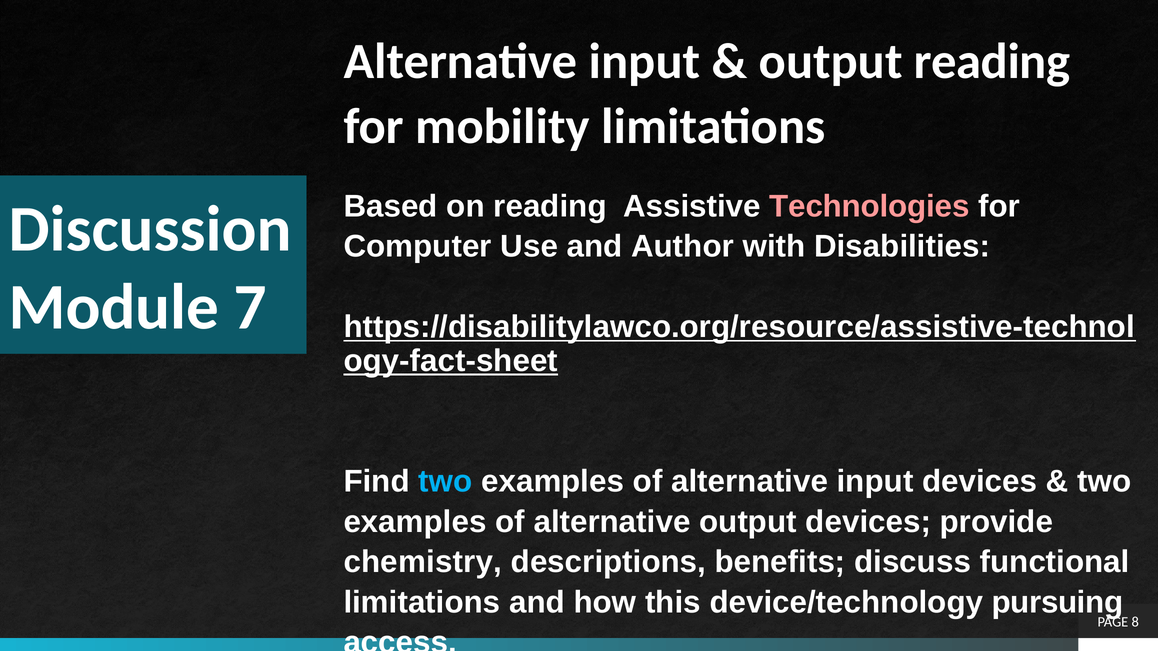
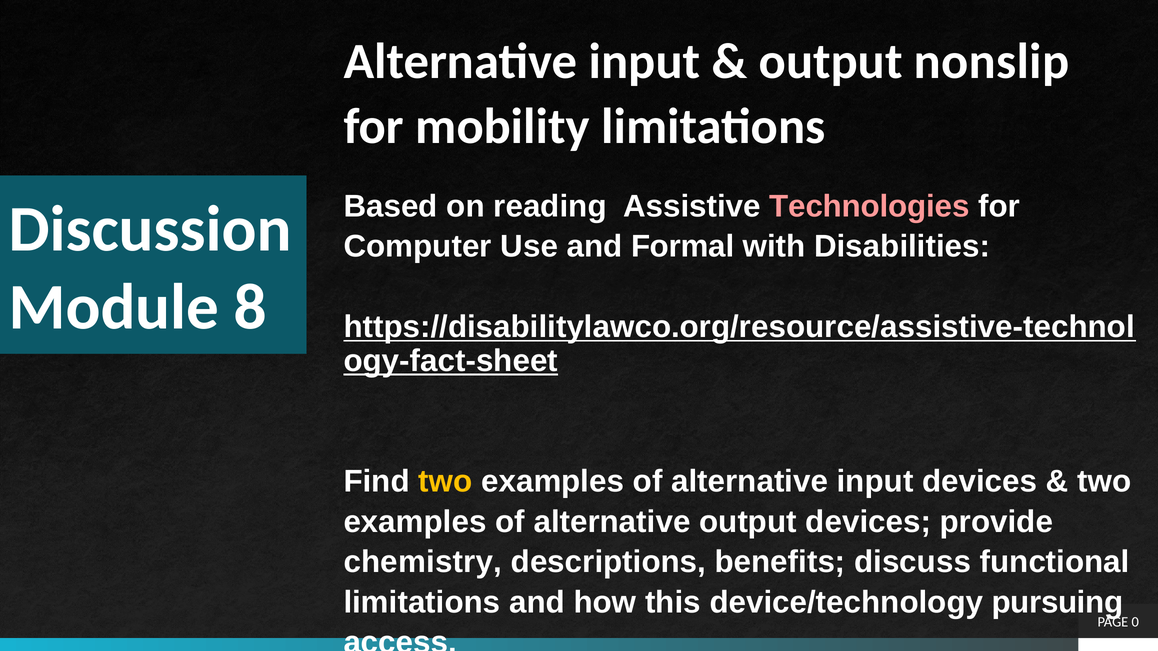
output reading: reading -> nonslip (992, 61)
Author: Author -> Formal (683, 247)
7: 7 -> 8 (250, 308)
two colour: light blue -> yellow (445, 482)
8: 8 -> 0 (1135, 622)
